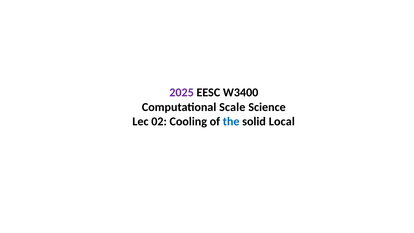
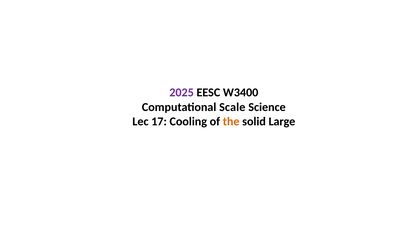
02: 02 -> 17 (159, 122)
the colour: blue -> orange (231, 122)
Local: Local -> Large (282, 122)
